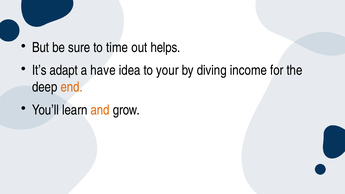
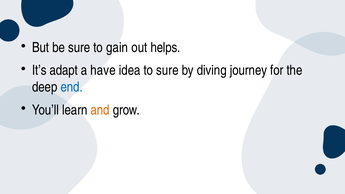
time: time -> gain (117, 48)
to your: your -> sure (167, 70)
income: income -> journey (248, 70)
end colour: orange -> blue (72, 87)
